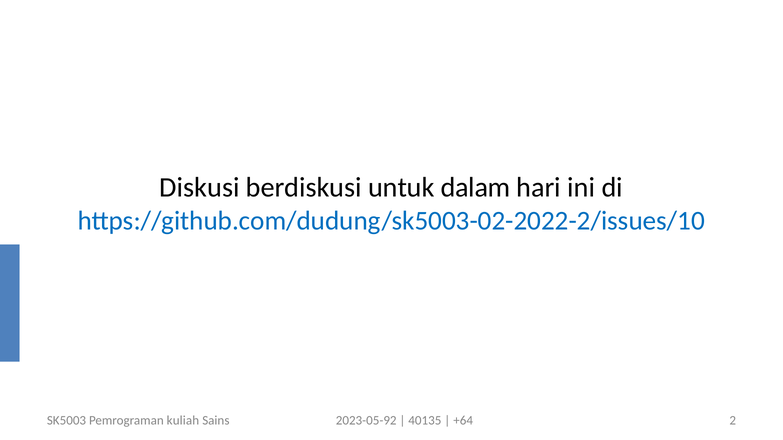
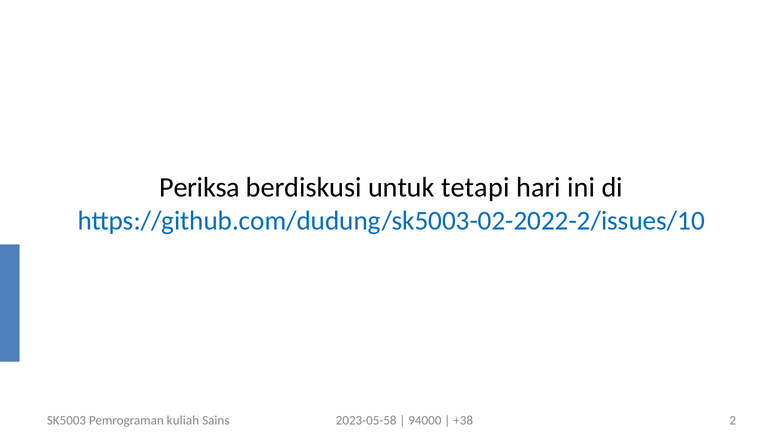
Diskusi: Diskusi -> Periksa (200, 188)
dalam: dalam -> tetapi (475, 188)
2023-05-92: 2023-05-92 -> 2023-05-58 (366, 421)
40135: 40135 -> 94000 (425, 421)
+64: +64 -> +38 (463, 421)
